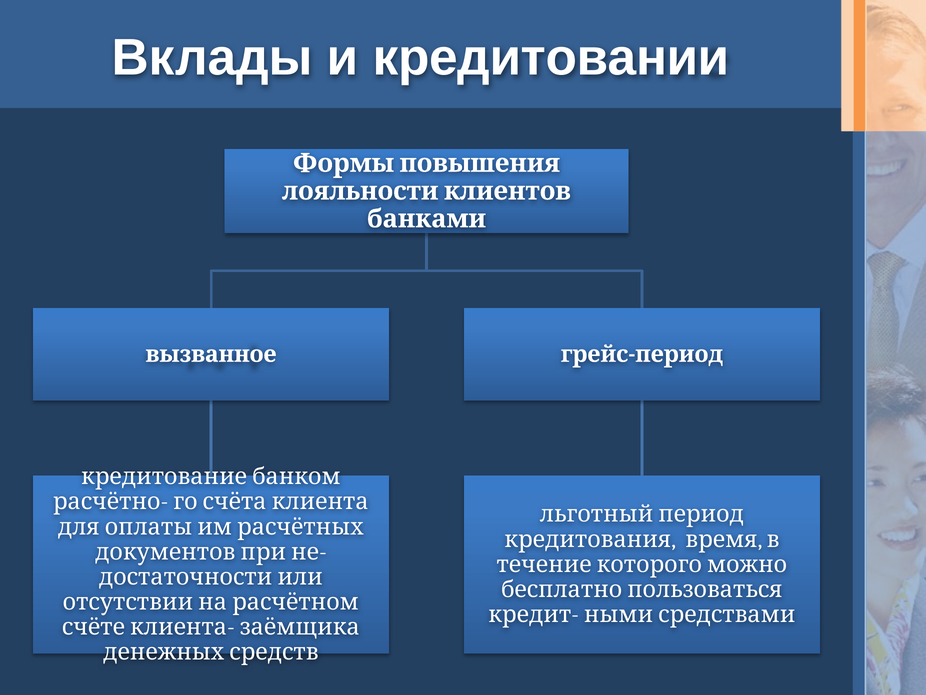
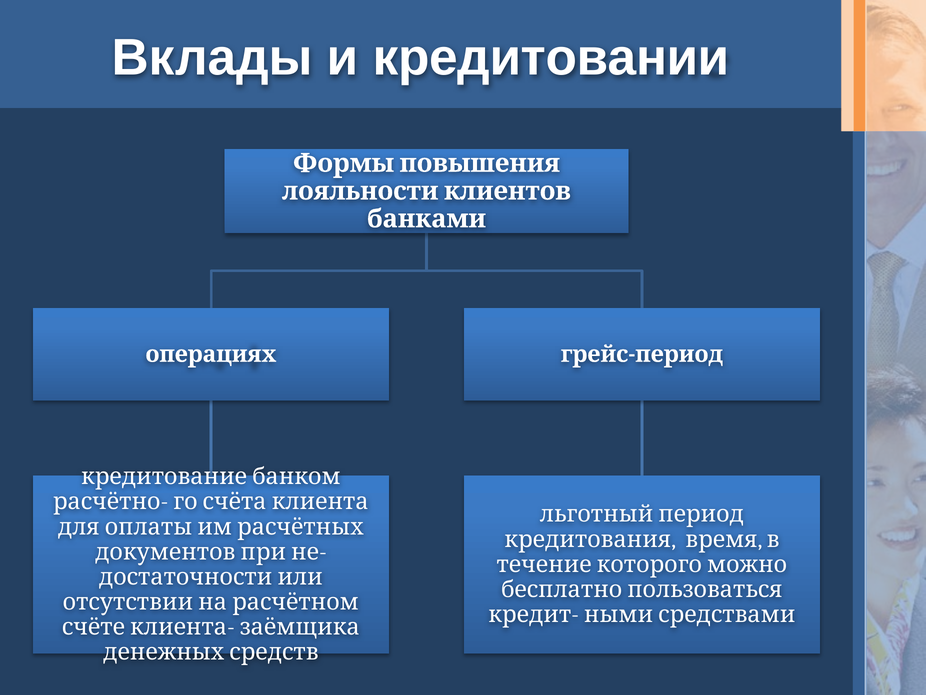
вызванное: вызванное -> операциях (211, 354)
